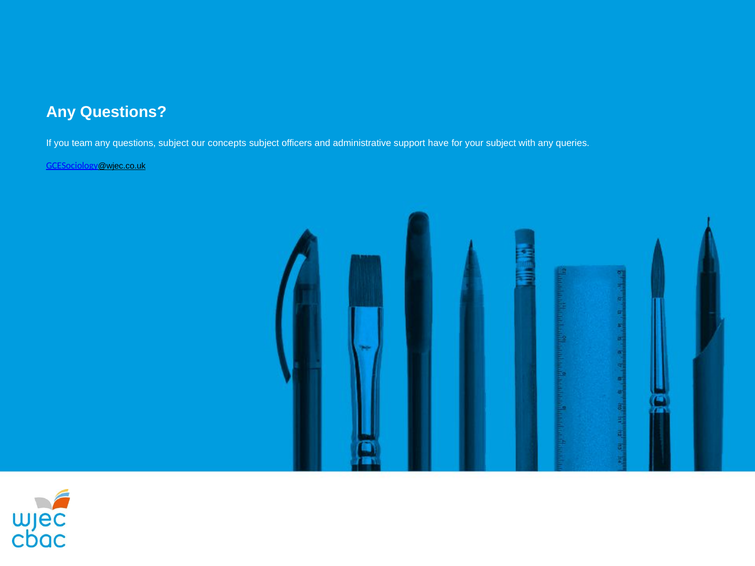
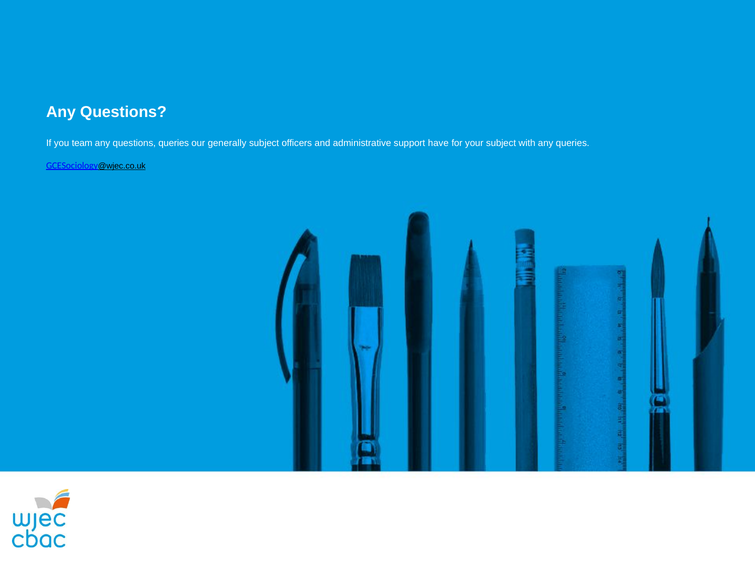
questions subject: subject -> queries (174, 143)
concepts: concepts -> generally (227, 143)
